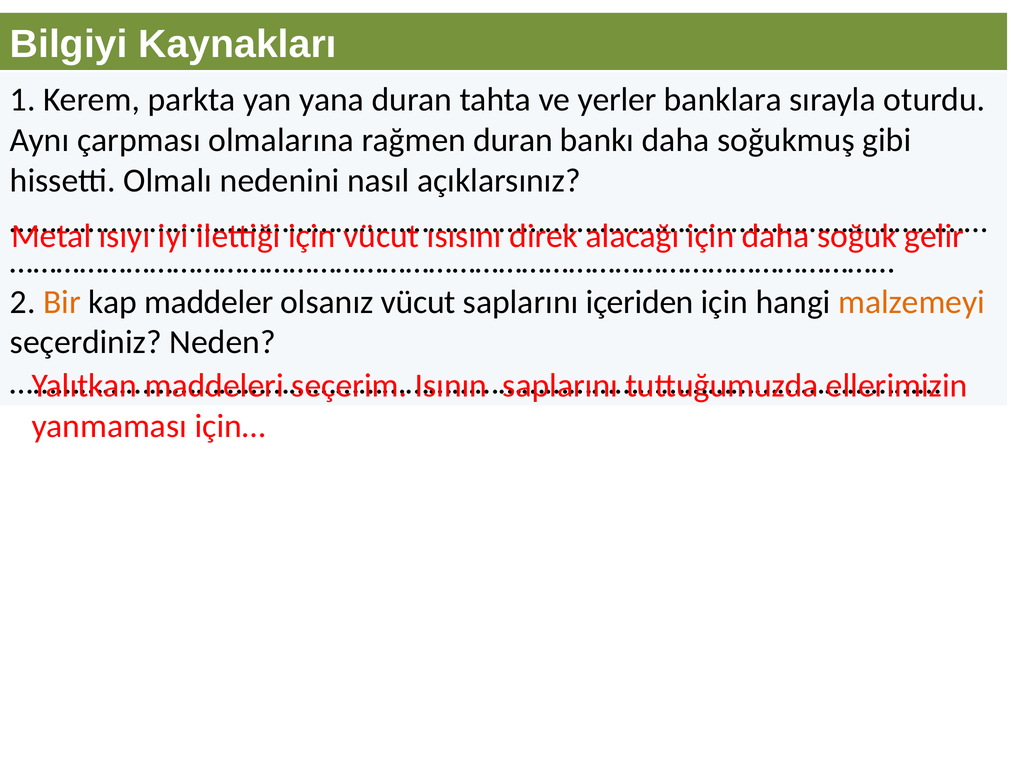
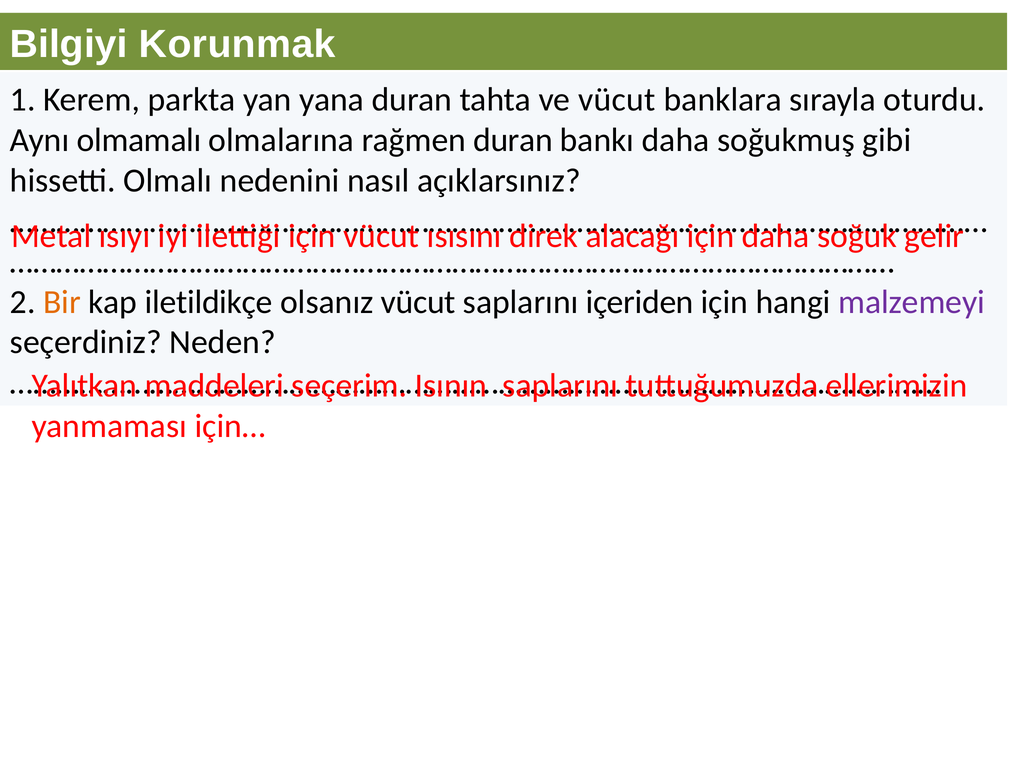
Kaynakları: Kaynakları -> Korunmak (237, 44)
ve yerler: yerler -> vücut (617, 100)
çarpması: çarpması -> olmamalı (139, 140)
maddeler: maddeler -> iletildikçe (209, 302)
malzemeyi colour: orange -> purple (912, 302)
